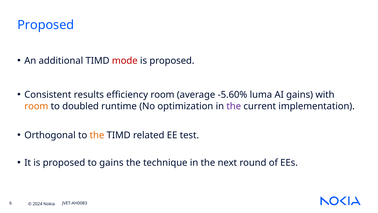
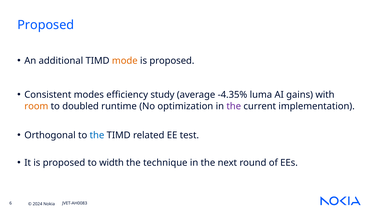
mode colour: red -> orange (125, 61)
results: results -> modes (89, 95)
efficiency room: room -> study (162, 95)
-5.60%: -5.60% -> -4.35% (232, 95)
the colour: orange -> blue (97, 135)
to gains: gains -> width (112, 162)
